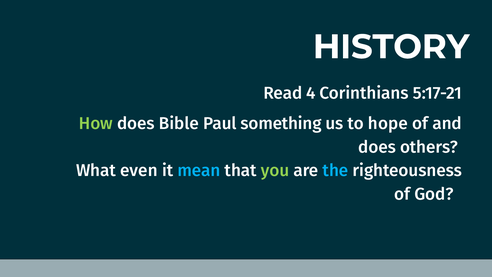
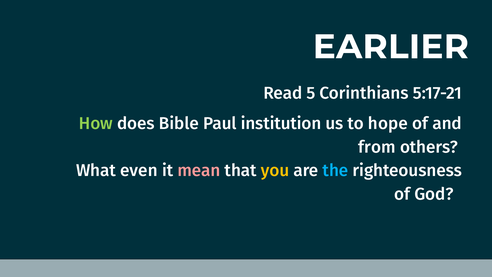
HISTORY: HISTORY -> EARLIER (391, 47)
4: 4 -> 5 (311, 93)
something: something -> institution (281, 123)
does: does -> from (377, 147)
mean colour: light blue -> pink (199, 170)
you colour: light green -> yellow (275, 170)
